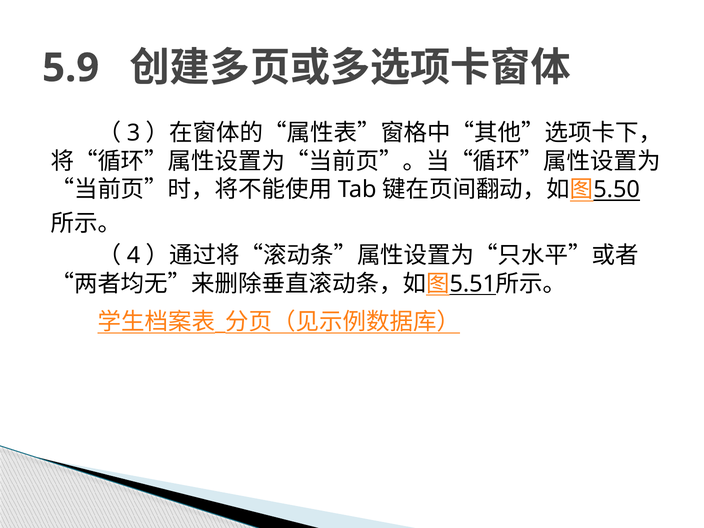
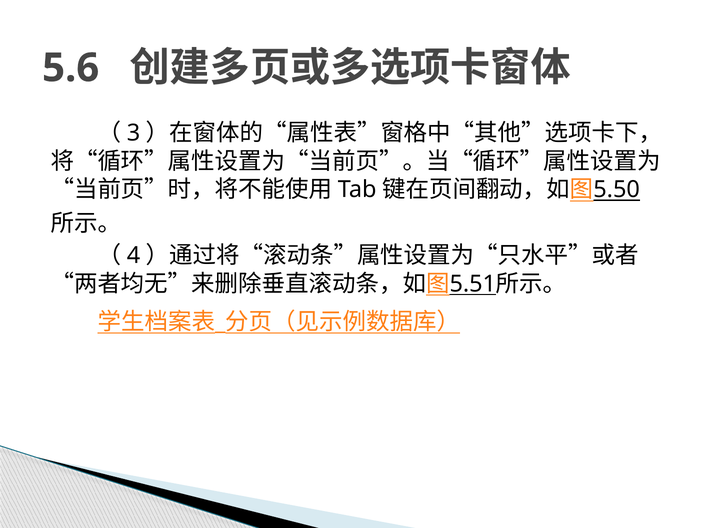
5.9: 5.9 -> 5.6 (71, 68)
